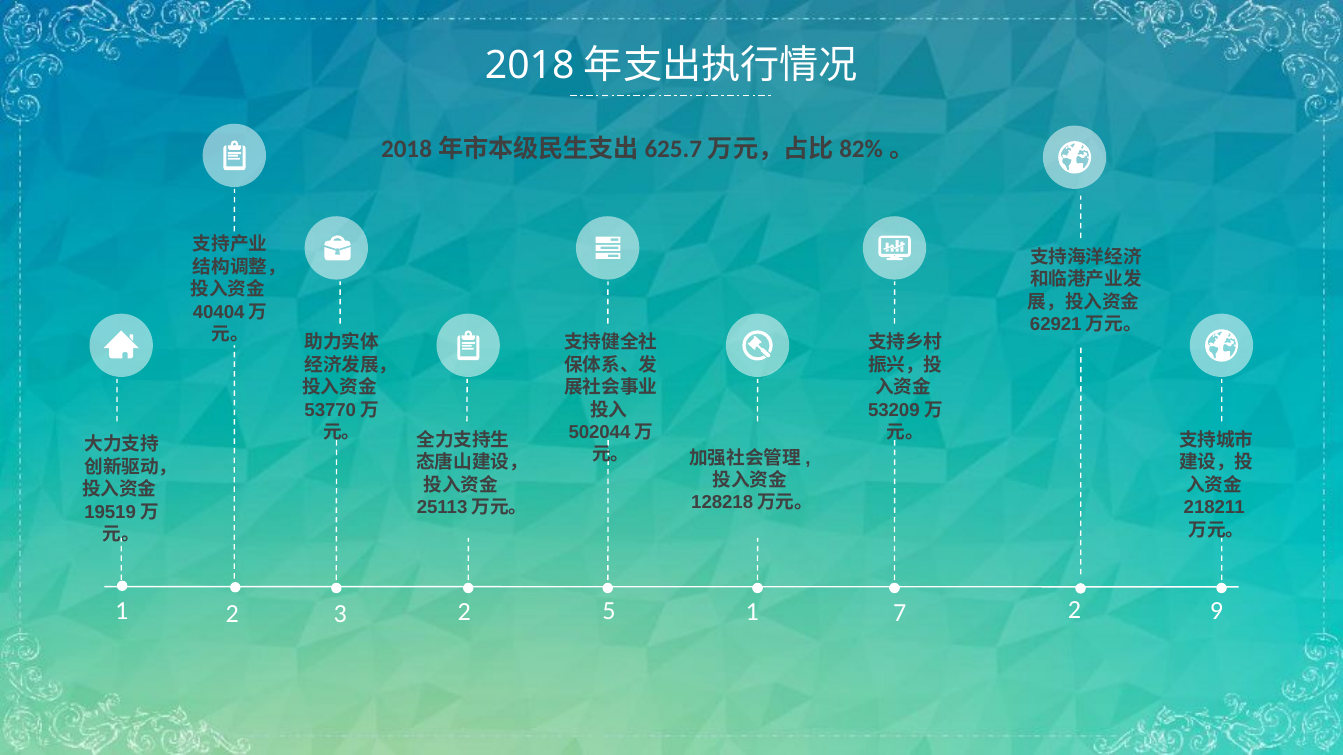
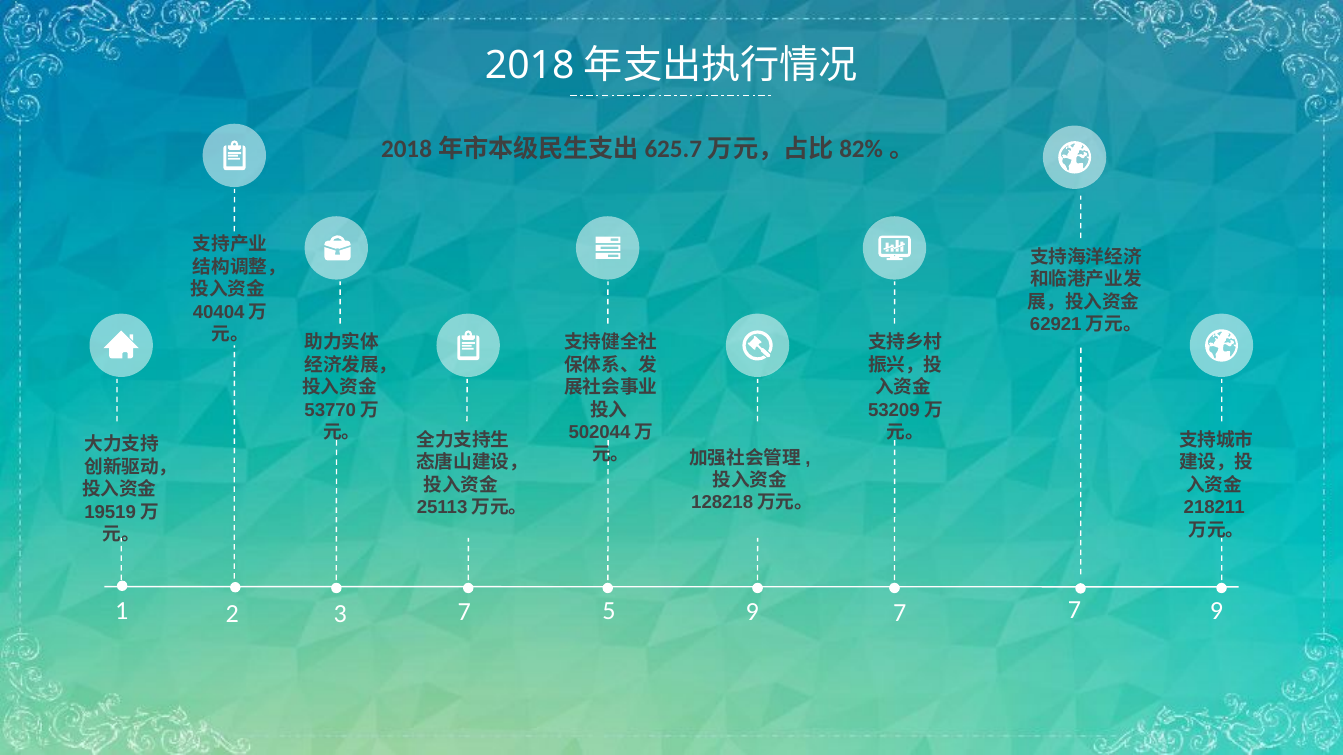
2 2: 2 -> 7 (464, 612)
7 2: 2 -> 7 (1075, 610)
3 1: 1 -> 9 (752, 612)
